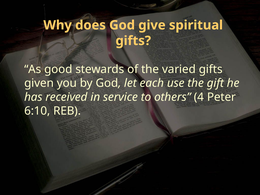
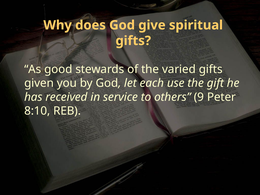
4: 4 -> 9 (199, 97)
6:10: 6:10 -> 8:10 (37, 111)
